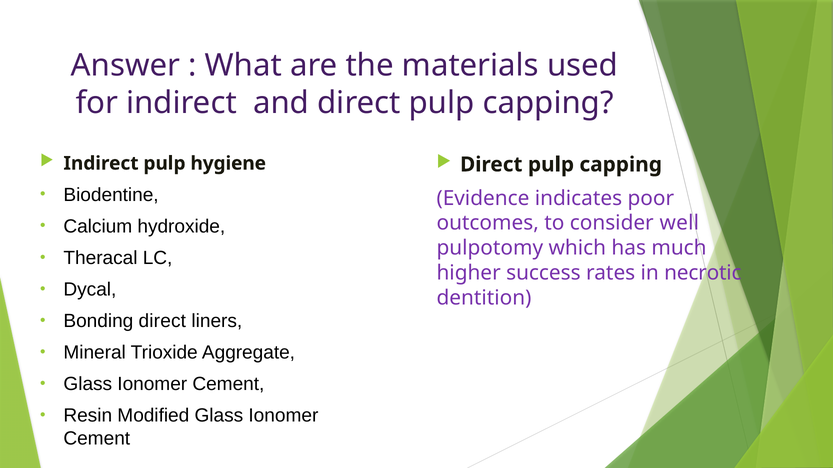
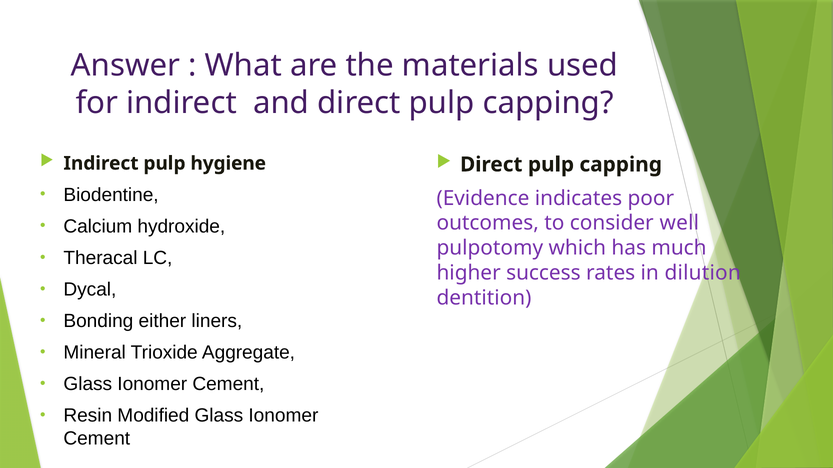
necrotic: necrotic -> dilution (703, 273)
Bonding direct: direct -> either (162, 321)
